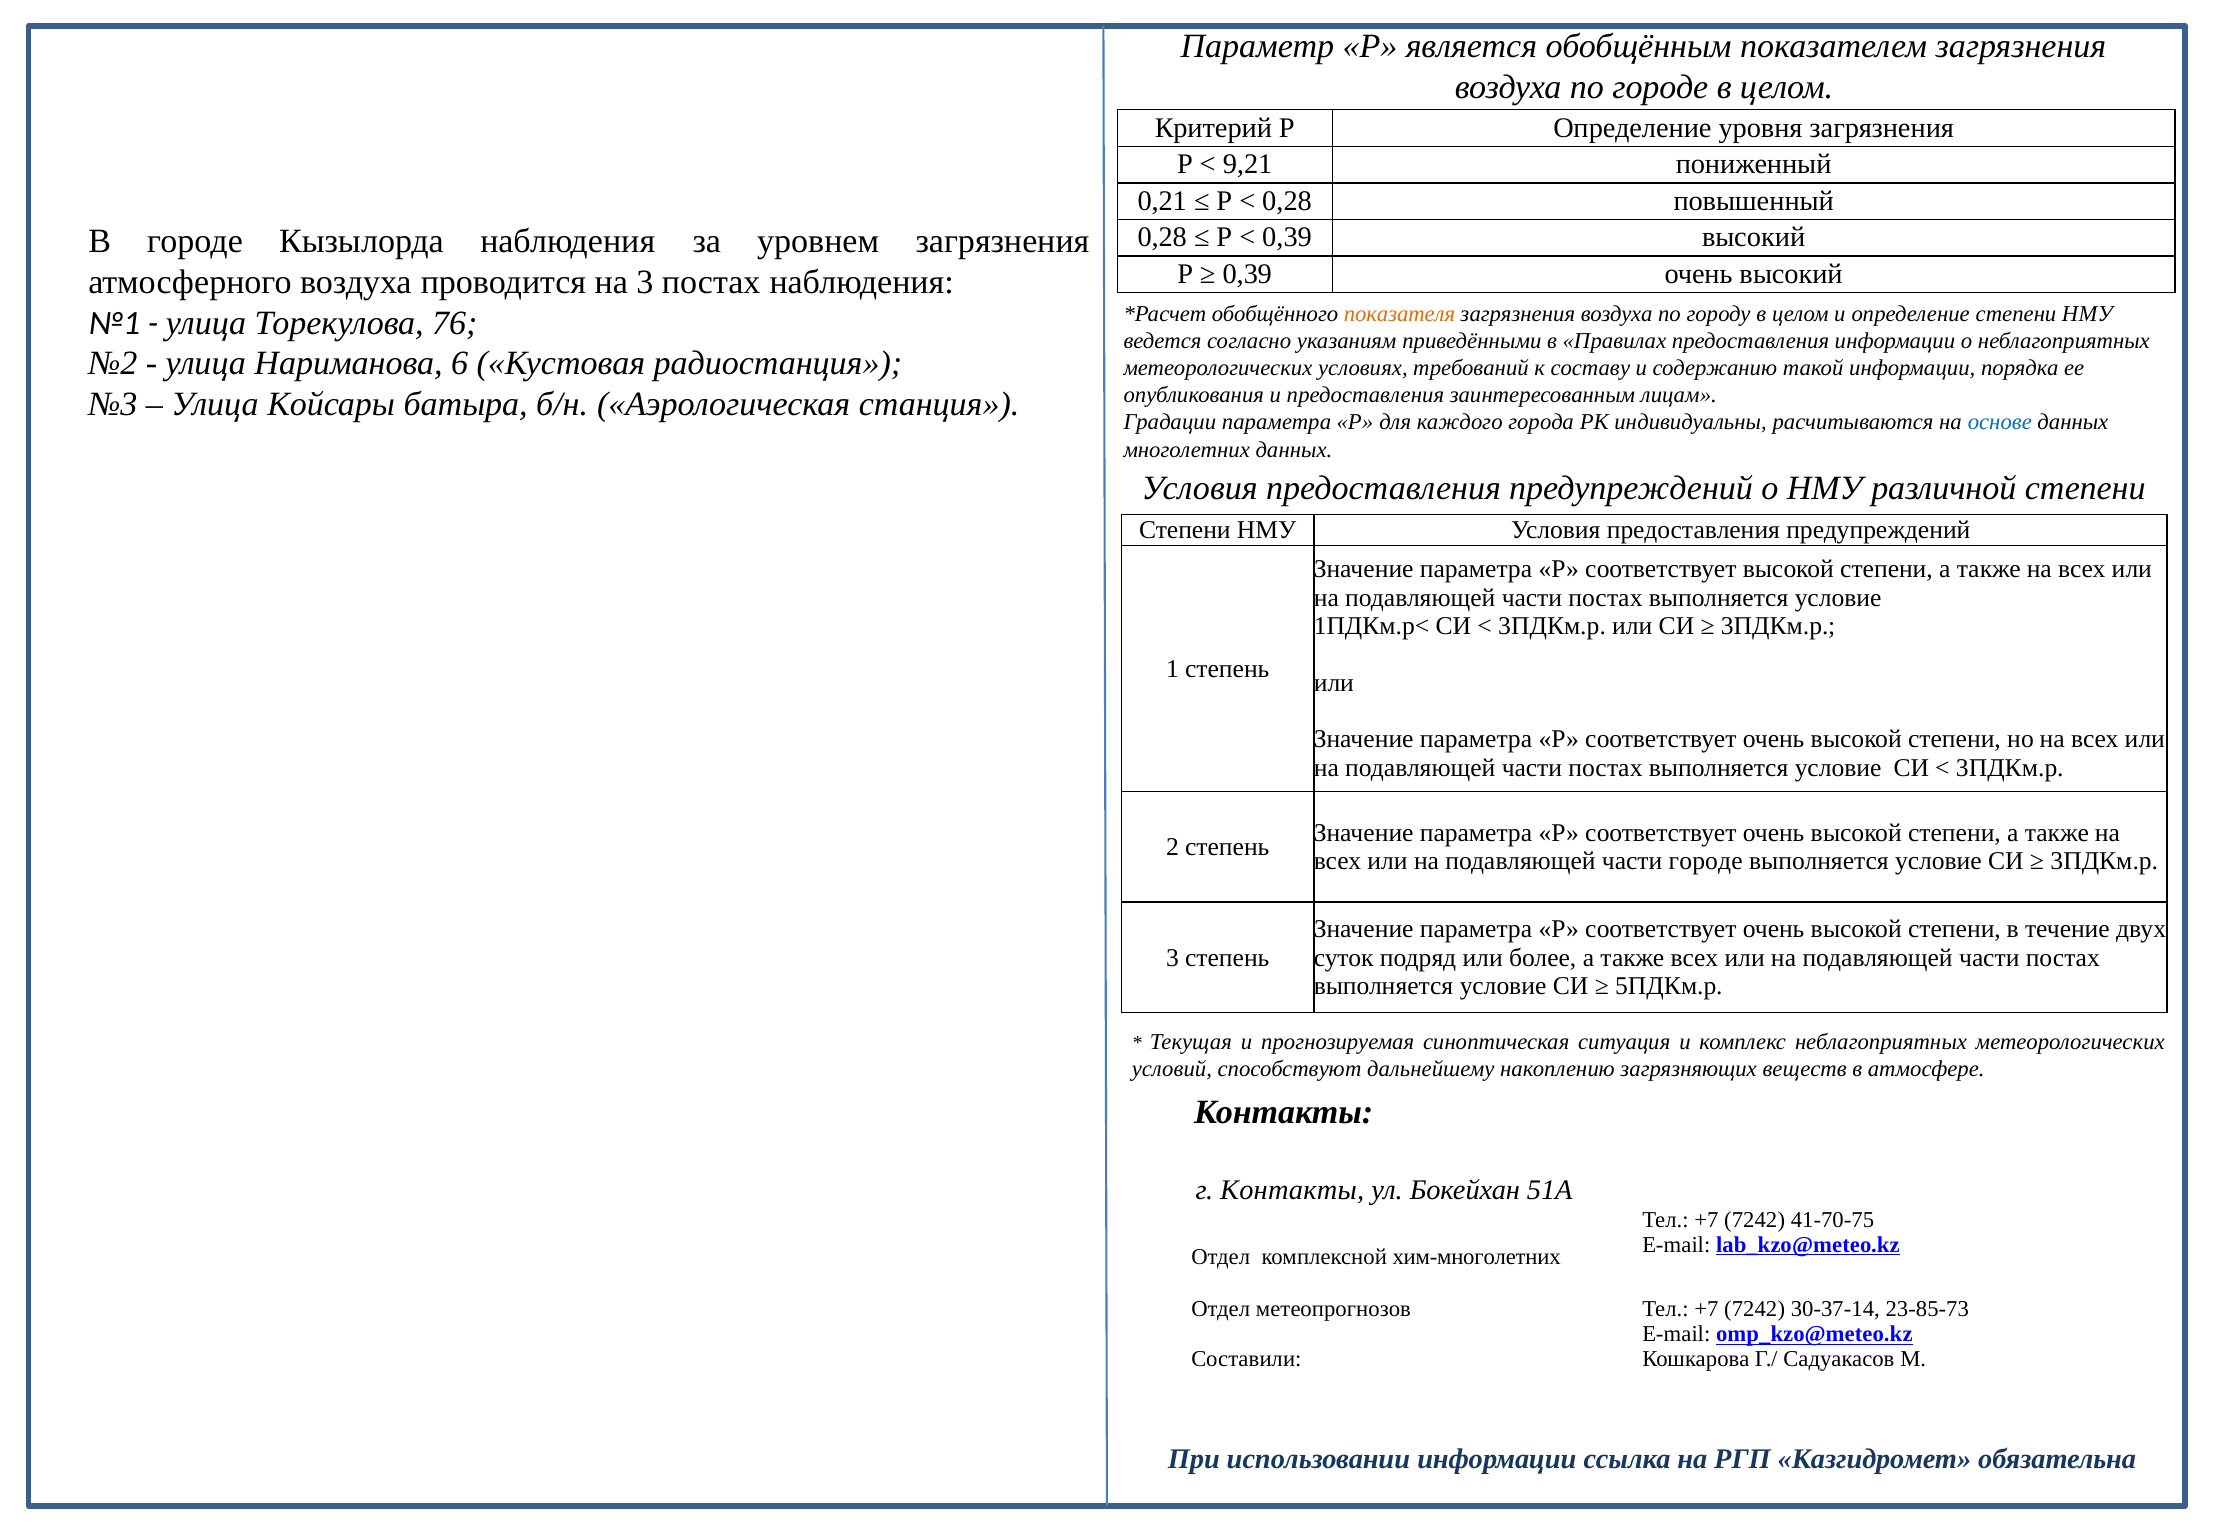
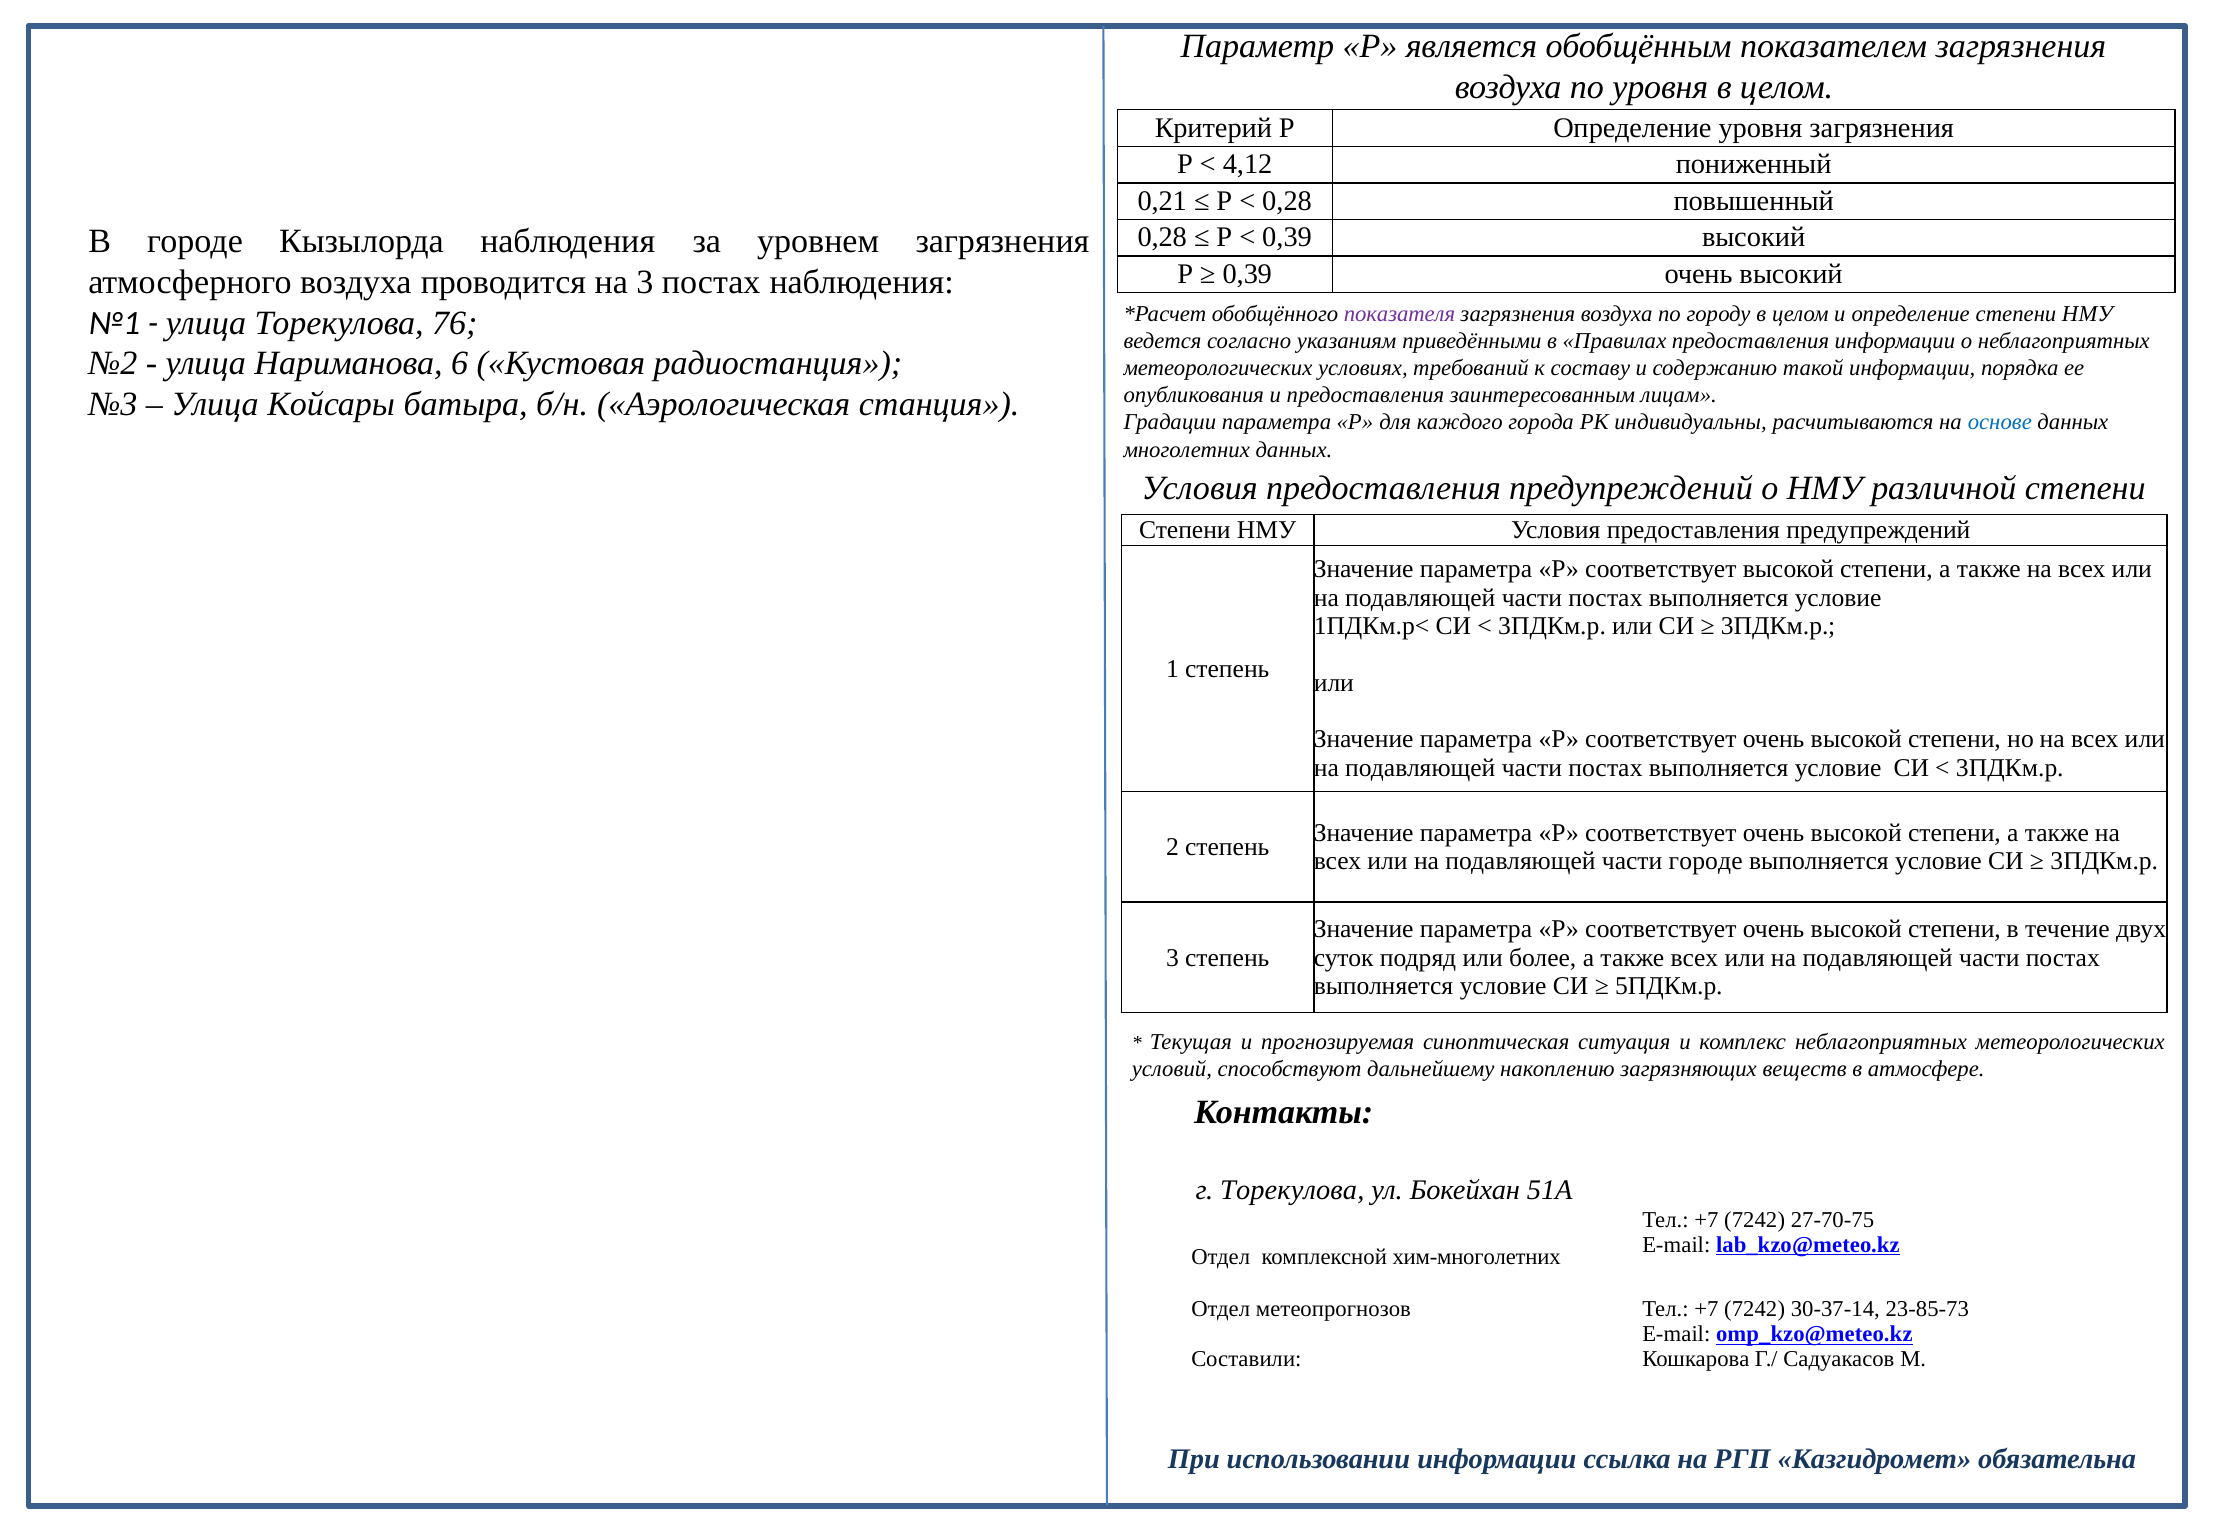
по городе: городе -> уровня (1660, 87)
9,21: 9,21 -> 4,12 (1248, 164)
показателя colour: orange -> purple (1399, 314)
г Контакты: Контакты -> Торекулова (1292, 1191)
41-70-75: 41-70-75 -> 27-70-75 (1832, 1220)
